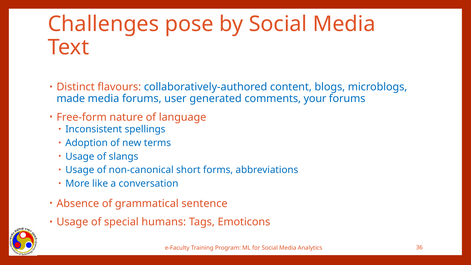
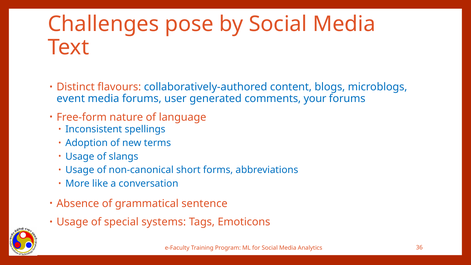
made: made -> event (71, 99)
humans: humans -> systems (164, 222)
